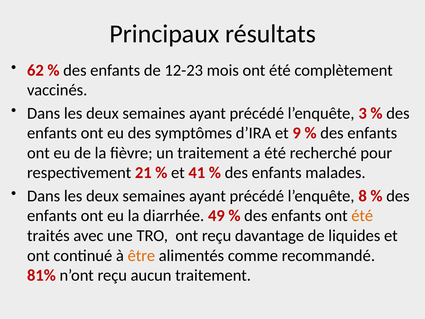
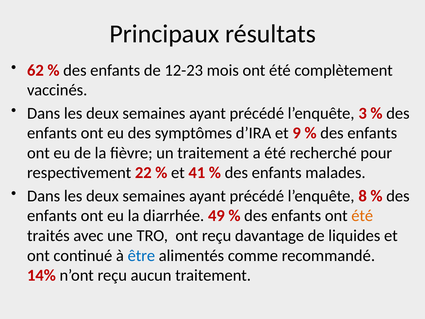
21: 21 -> 22 (143, 173)
être colour: orange -> blue (141, 255)
81%: 81% -> 14% (41, 275)
